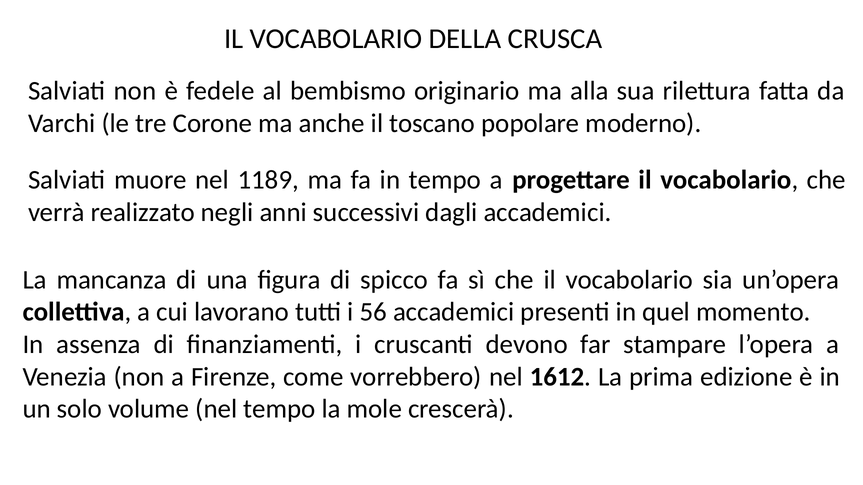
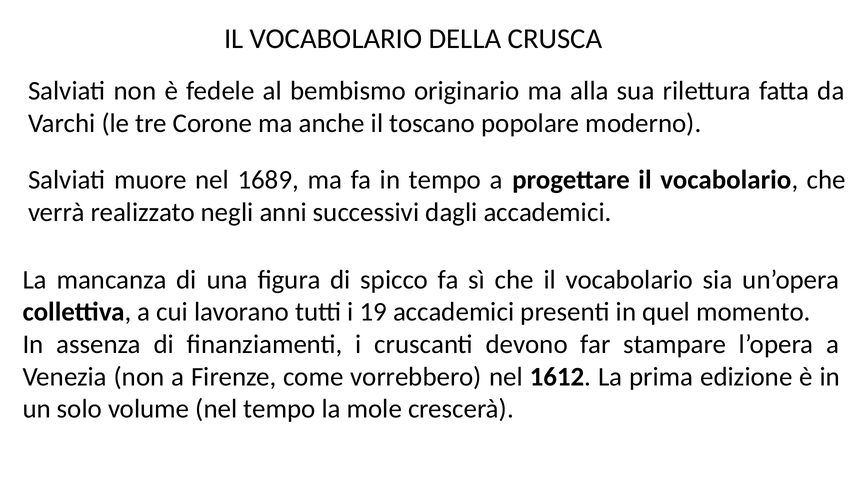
1189: 1189 -> 1689 (268, 180)
56: 56 -> 19 (373, 312)
